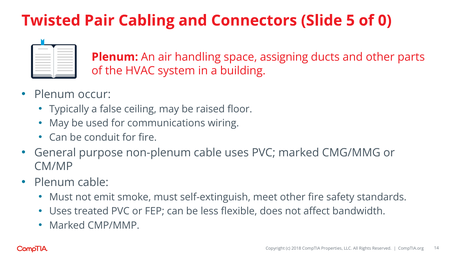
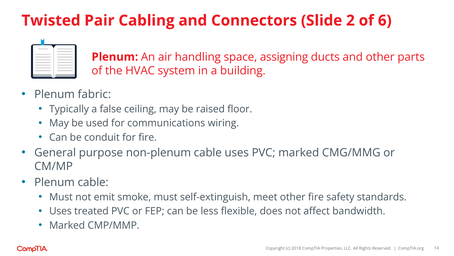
5: 5 -> 2 (350, 21)
0: 0 -> 6 (385, 21)
occur: occur -> fabric (94, 94)
